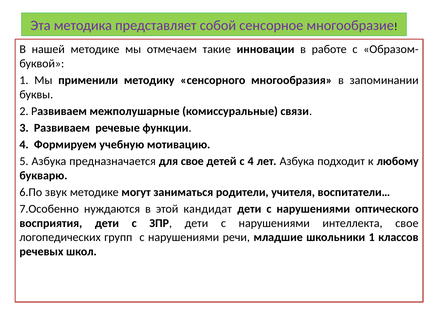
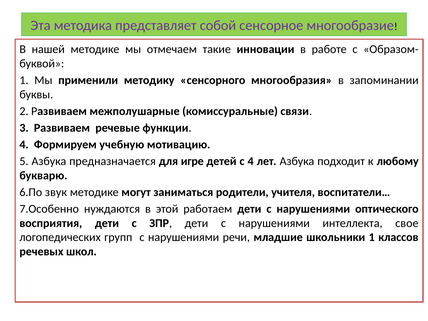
для свое: свое -> игре (192, 161)
кандидат: кандидат -> работаем (208, 209)
